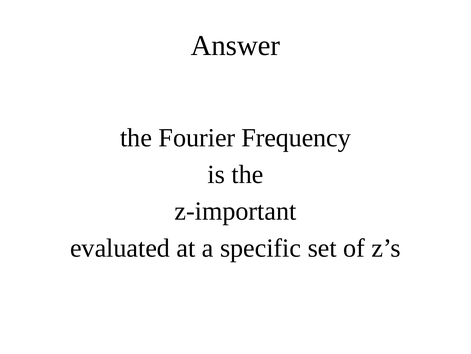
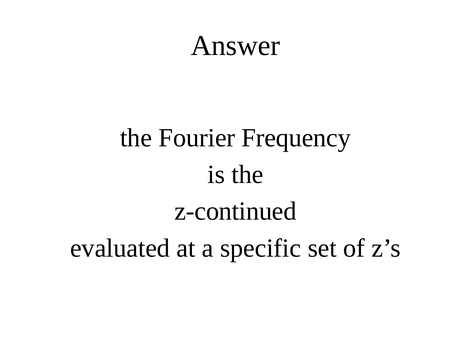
z-important: z-important -> z-continued (236, 211)
